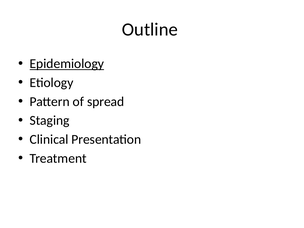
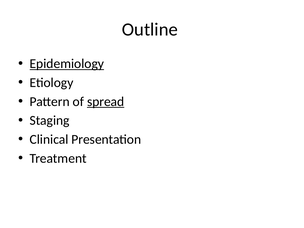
spread underline: none -> present (106, 102)
